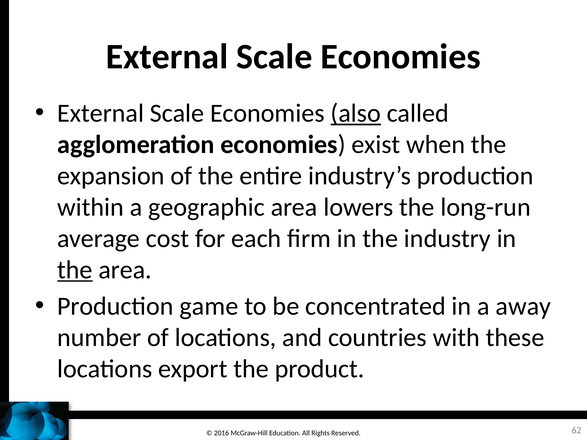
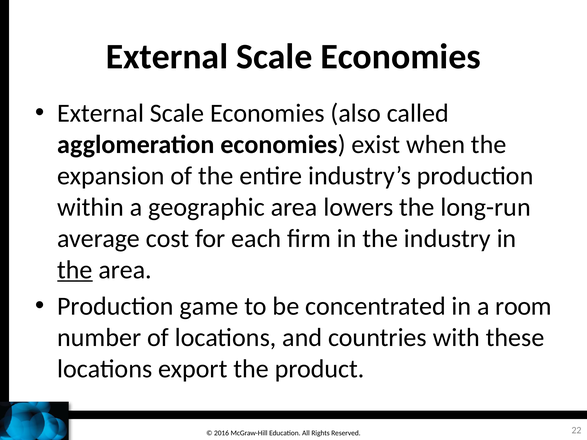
also underline: present -> none (356, 113)
away: away -> room (524, 306)
62: 62 -> 22 (576, 431)
